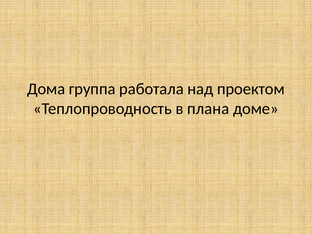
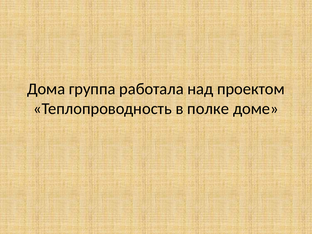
плана: плана -> полке (208, 109)
